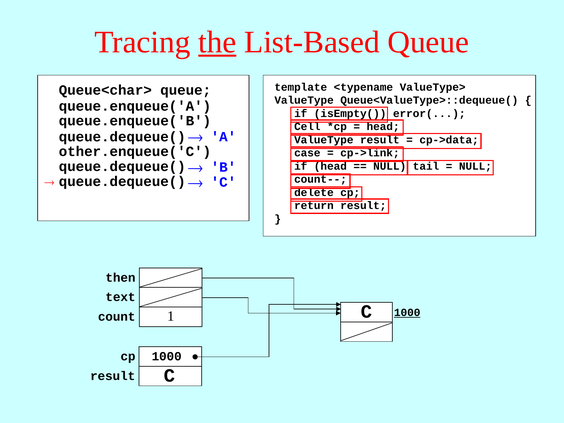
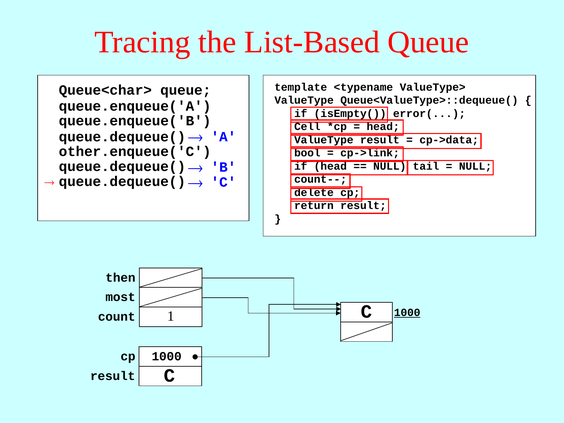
the underline: present -> none (217, 42)
case: case -> bool (307, 153)
text: text -> most (120, 297)
